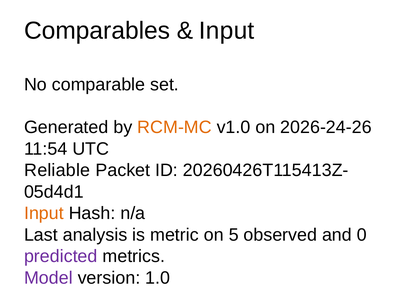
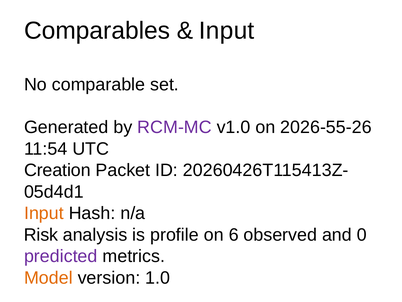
RCM-MC colour: orange -> purple (175, 127)
2026-24-26: 2026-24-26 -> 2026-55-26 (326, 127)
Reliable: Reliable -> Creation (57, 170)
Last: Last -> Risk (41, 234)
metric: metric -> profile (174, 234)
5: 5 -> 6 (234, 234)
Model colour: purple -> orange (48, 277)
